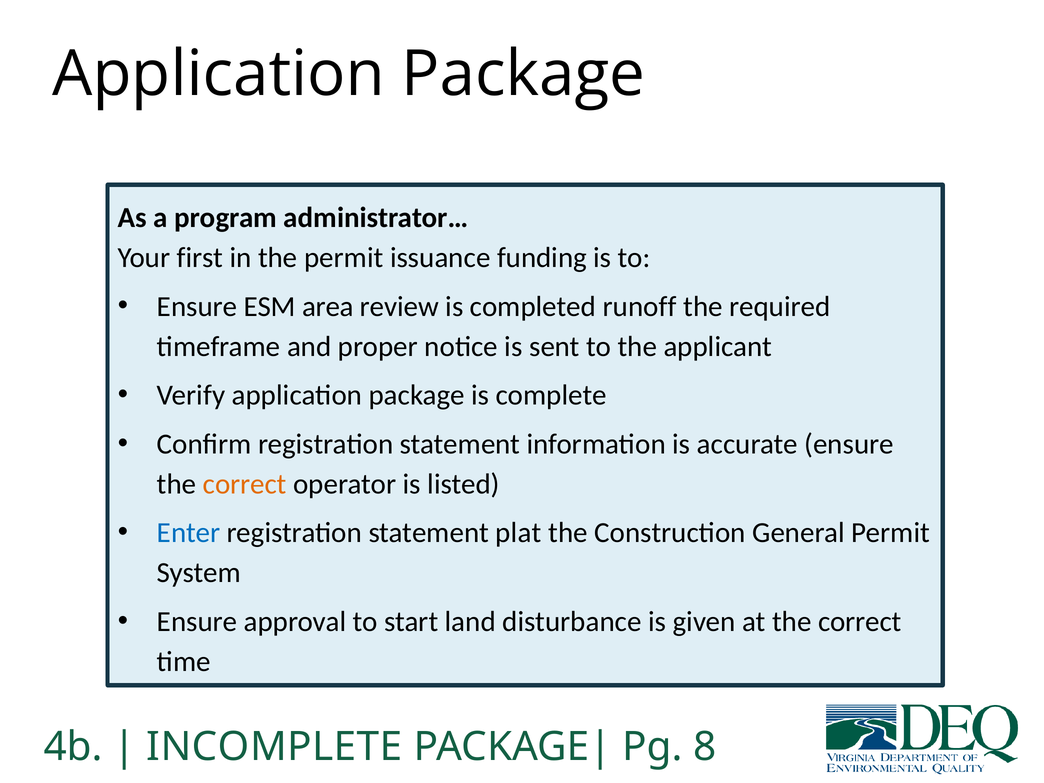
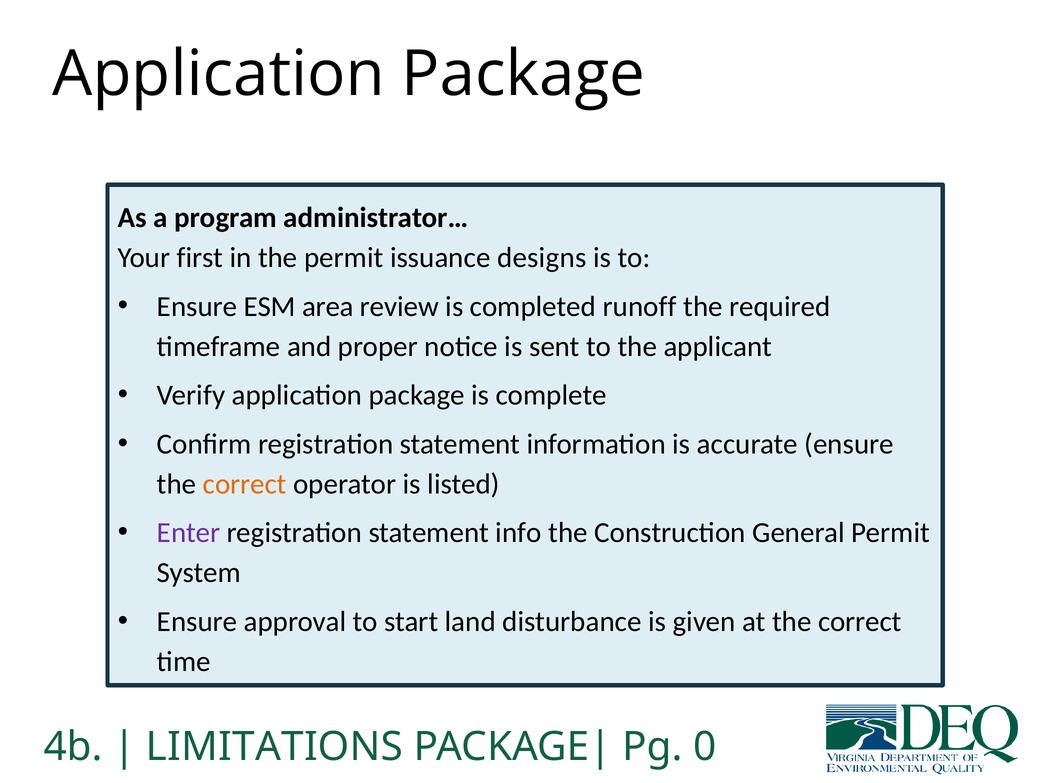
funding: funding -> designs (542, 258)
Enter colour: blue -> purple (189, 533)
plat: plat -> info (519, 533)
INCOMPLETE: INCOMPLETE -> LIMITATIONS (275, 747)
8: 8 -> 0 (705, 747)
